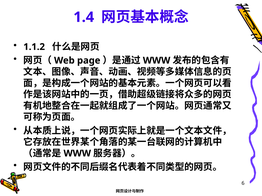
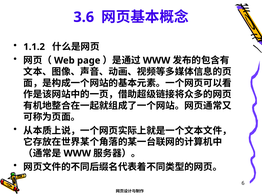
1.4: 1.4 -> 3.6 (84, 17)
